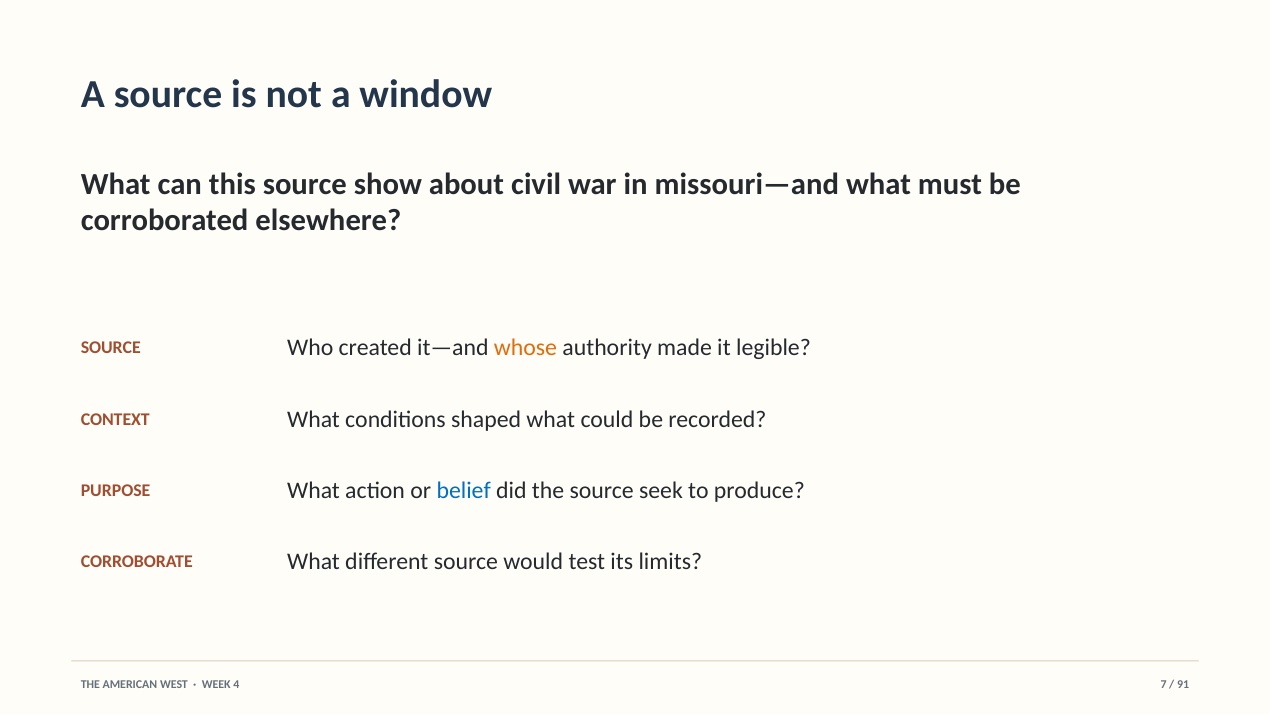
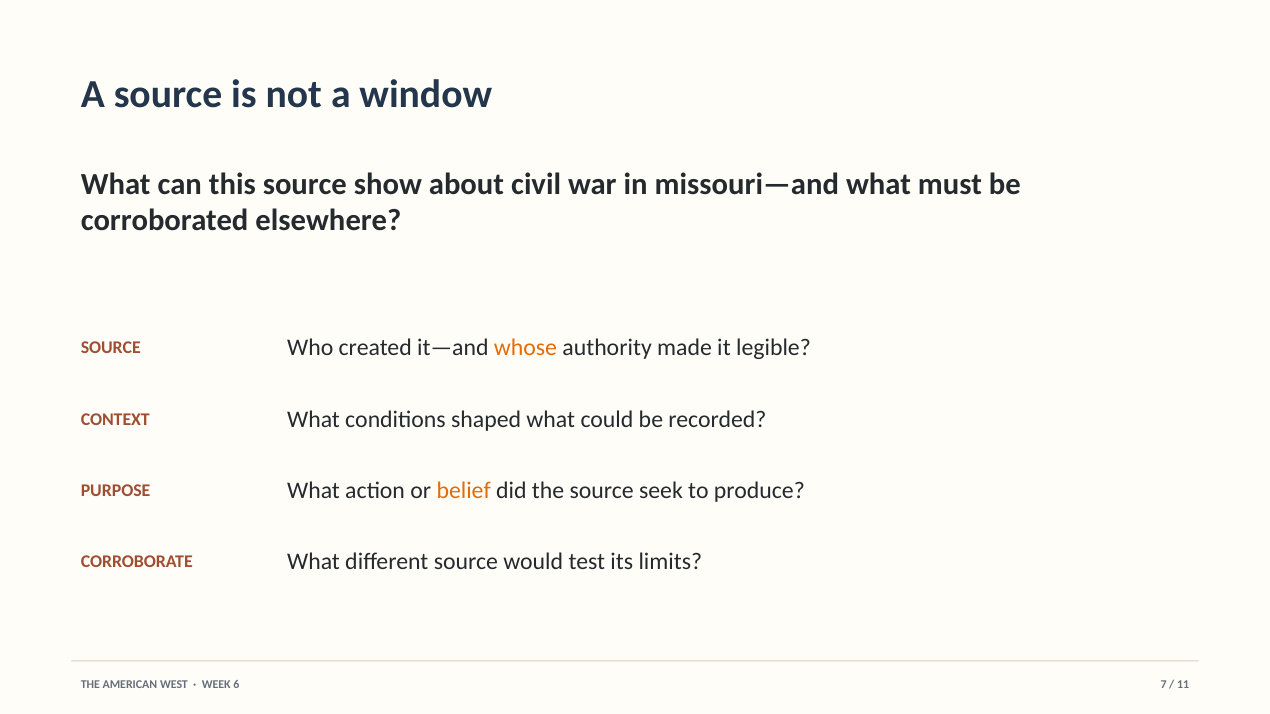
belief colour: blue -> orange (464, 491)
4: 4 -> 6 (236, 685)
91: 91 -> 11 (1183, 685)
